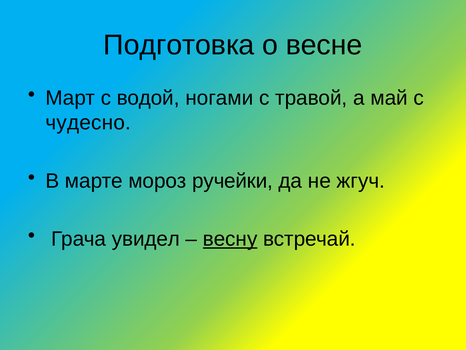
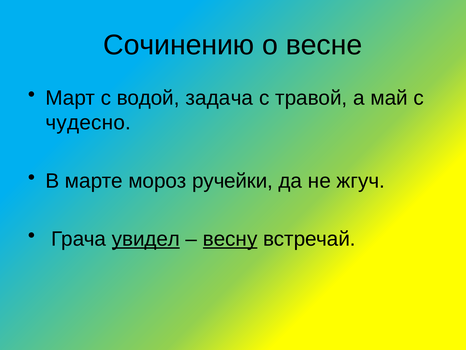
Подготовка: Подготовка -> Сочинению (179, 45)
ногами: ногами -> задача (219, 98)
увидел underline: none -> present (146, 239)
